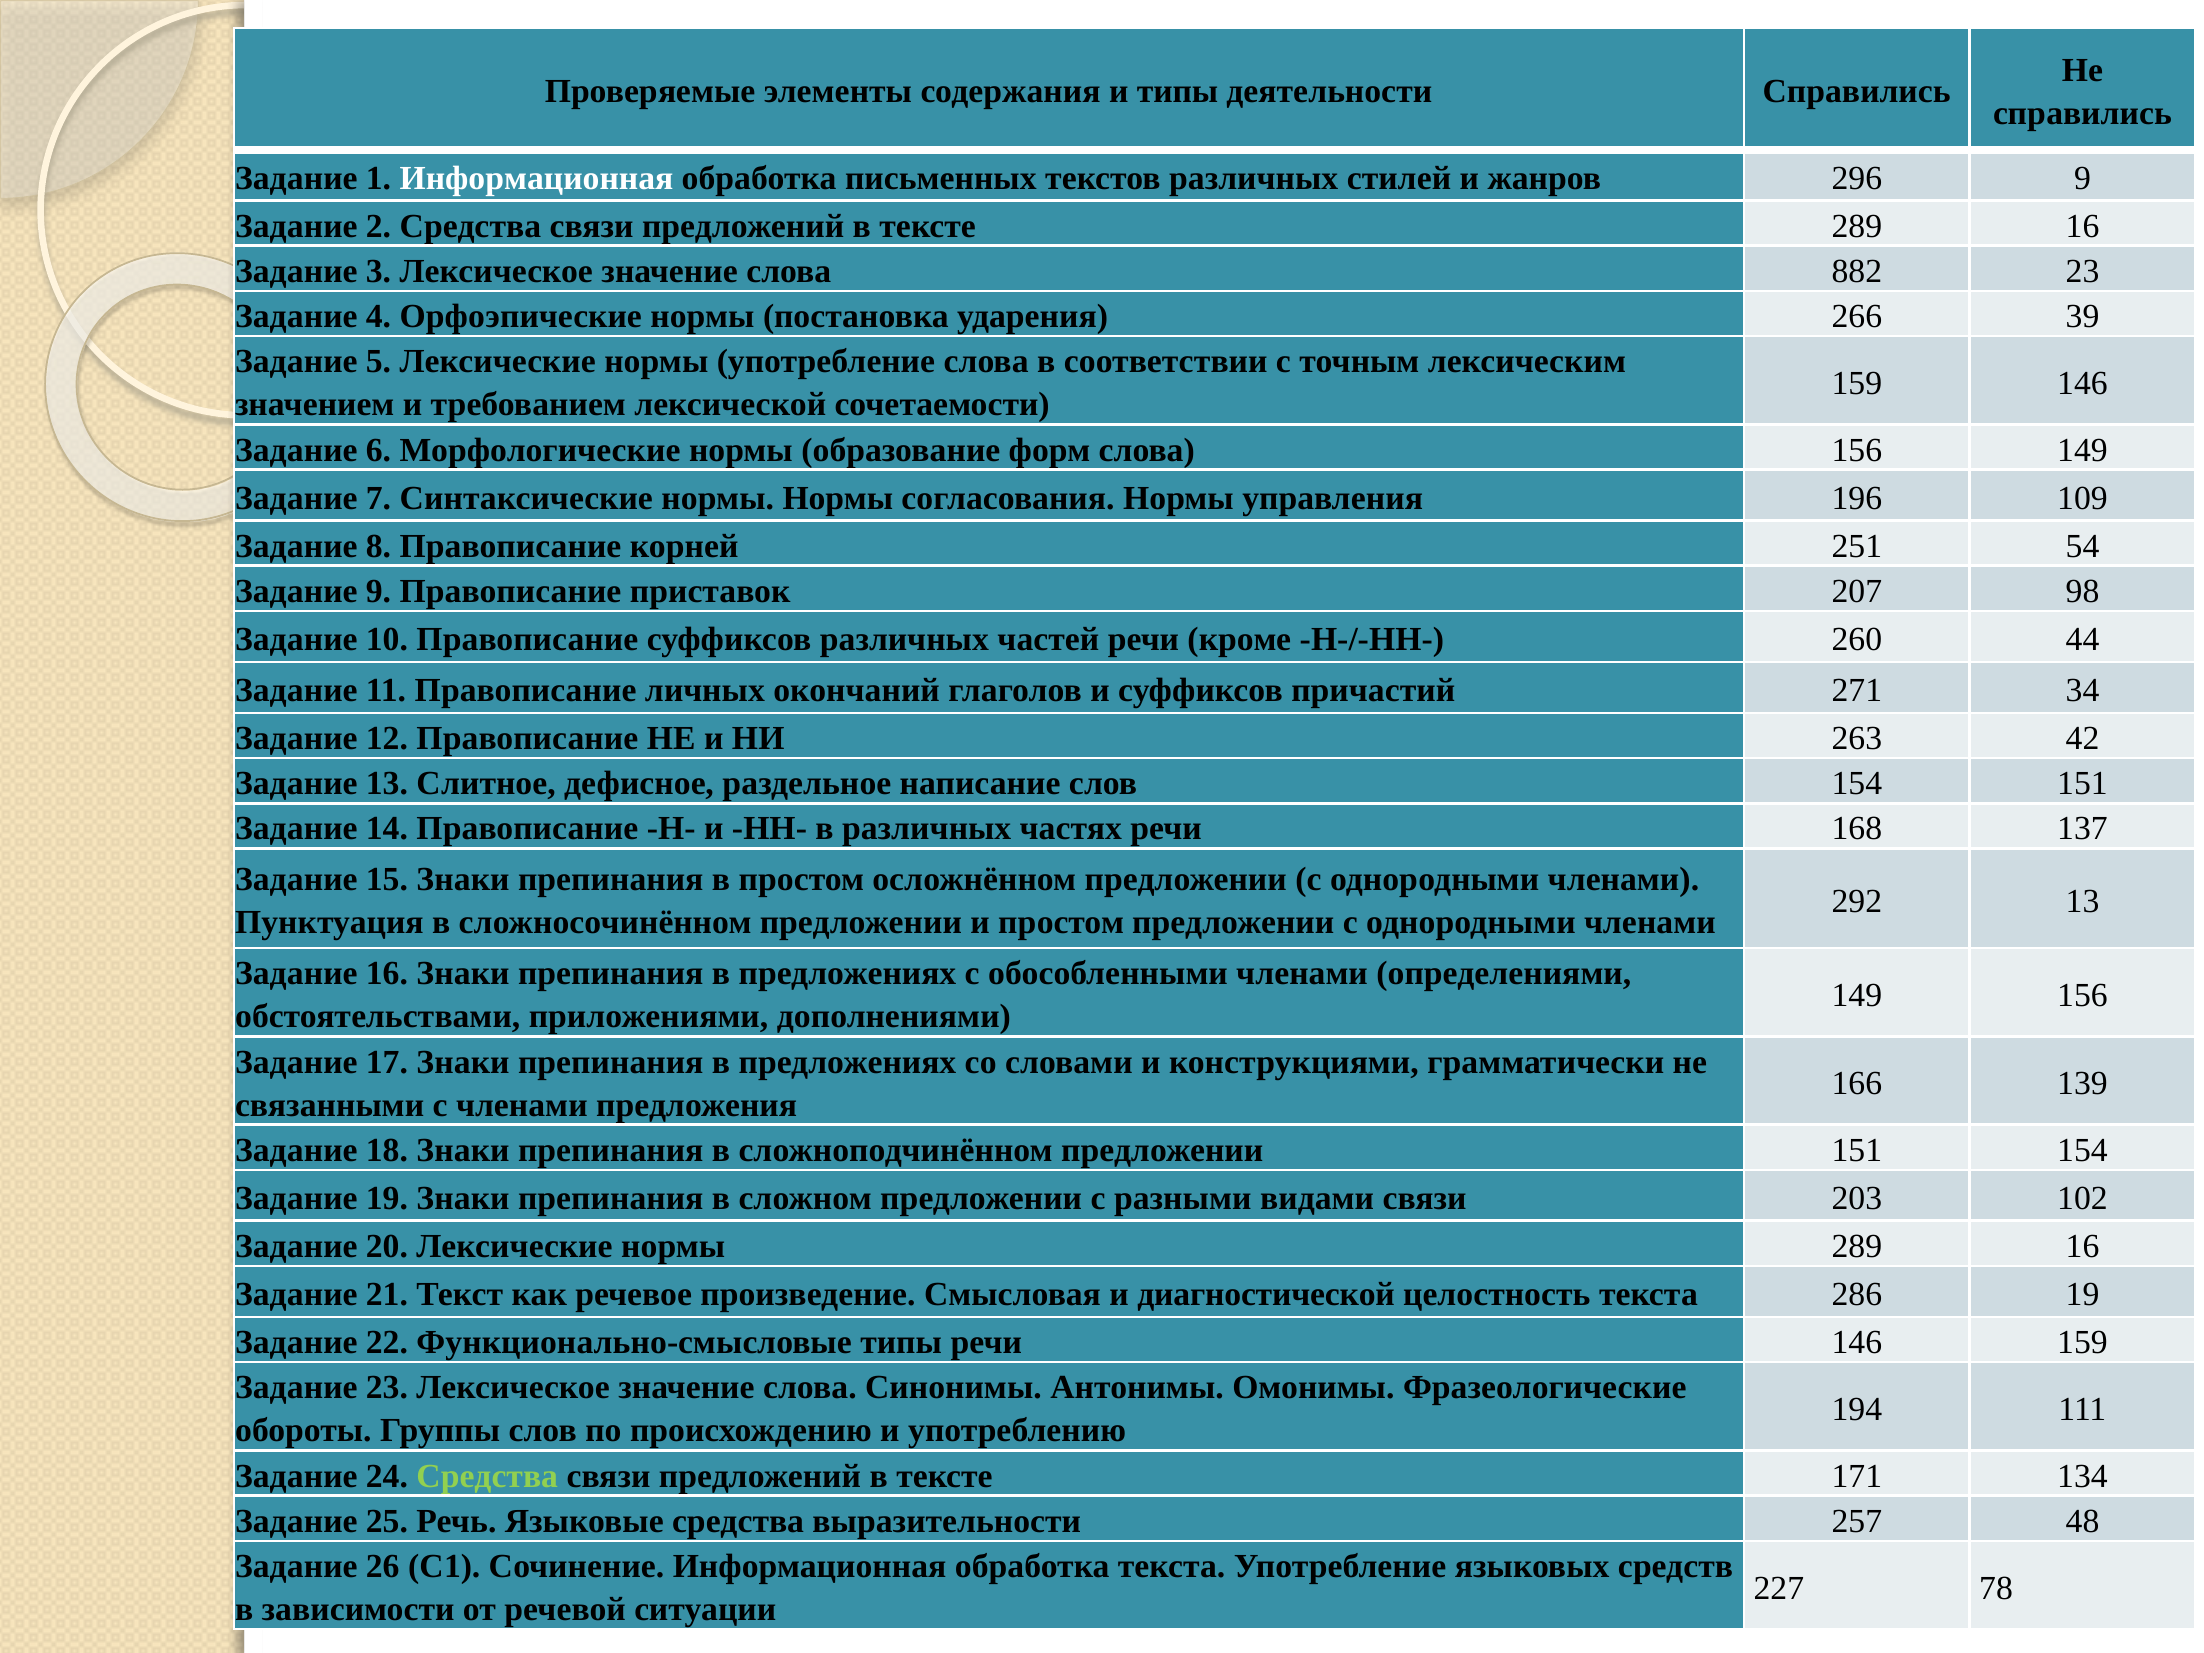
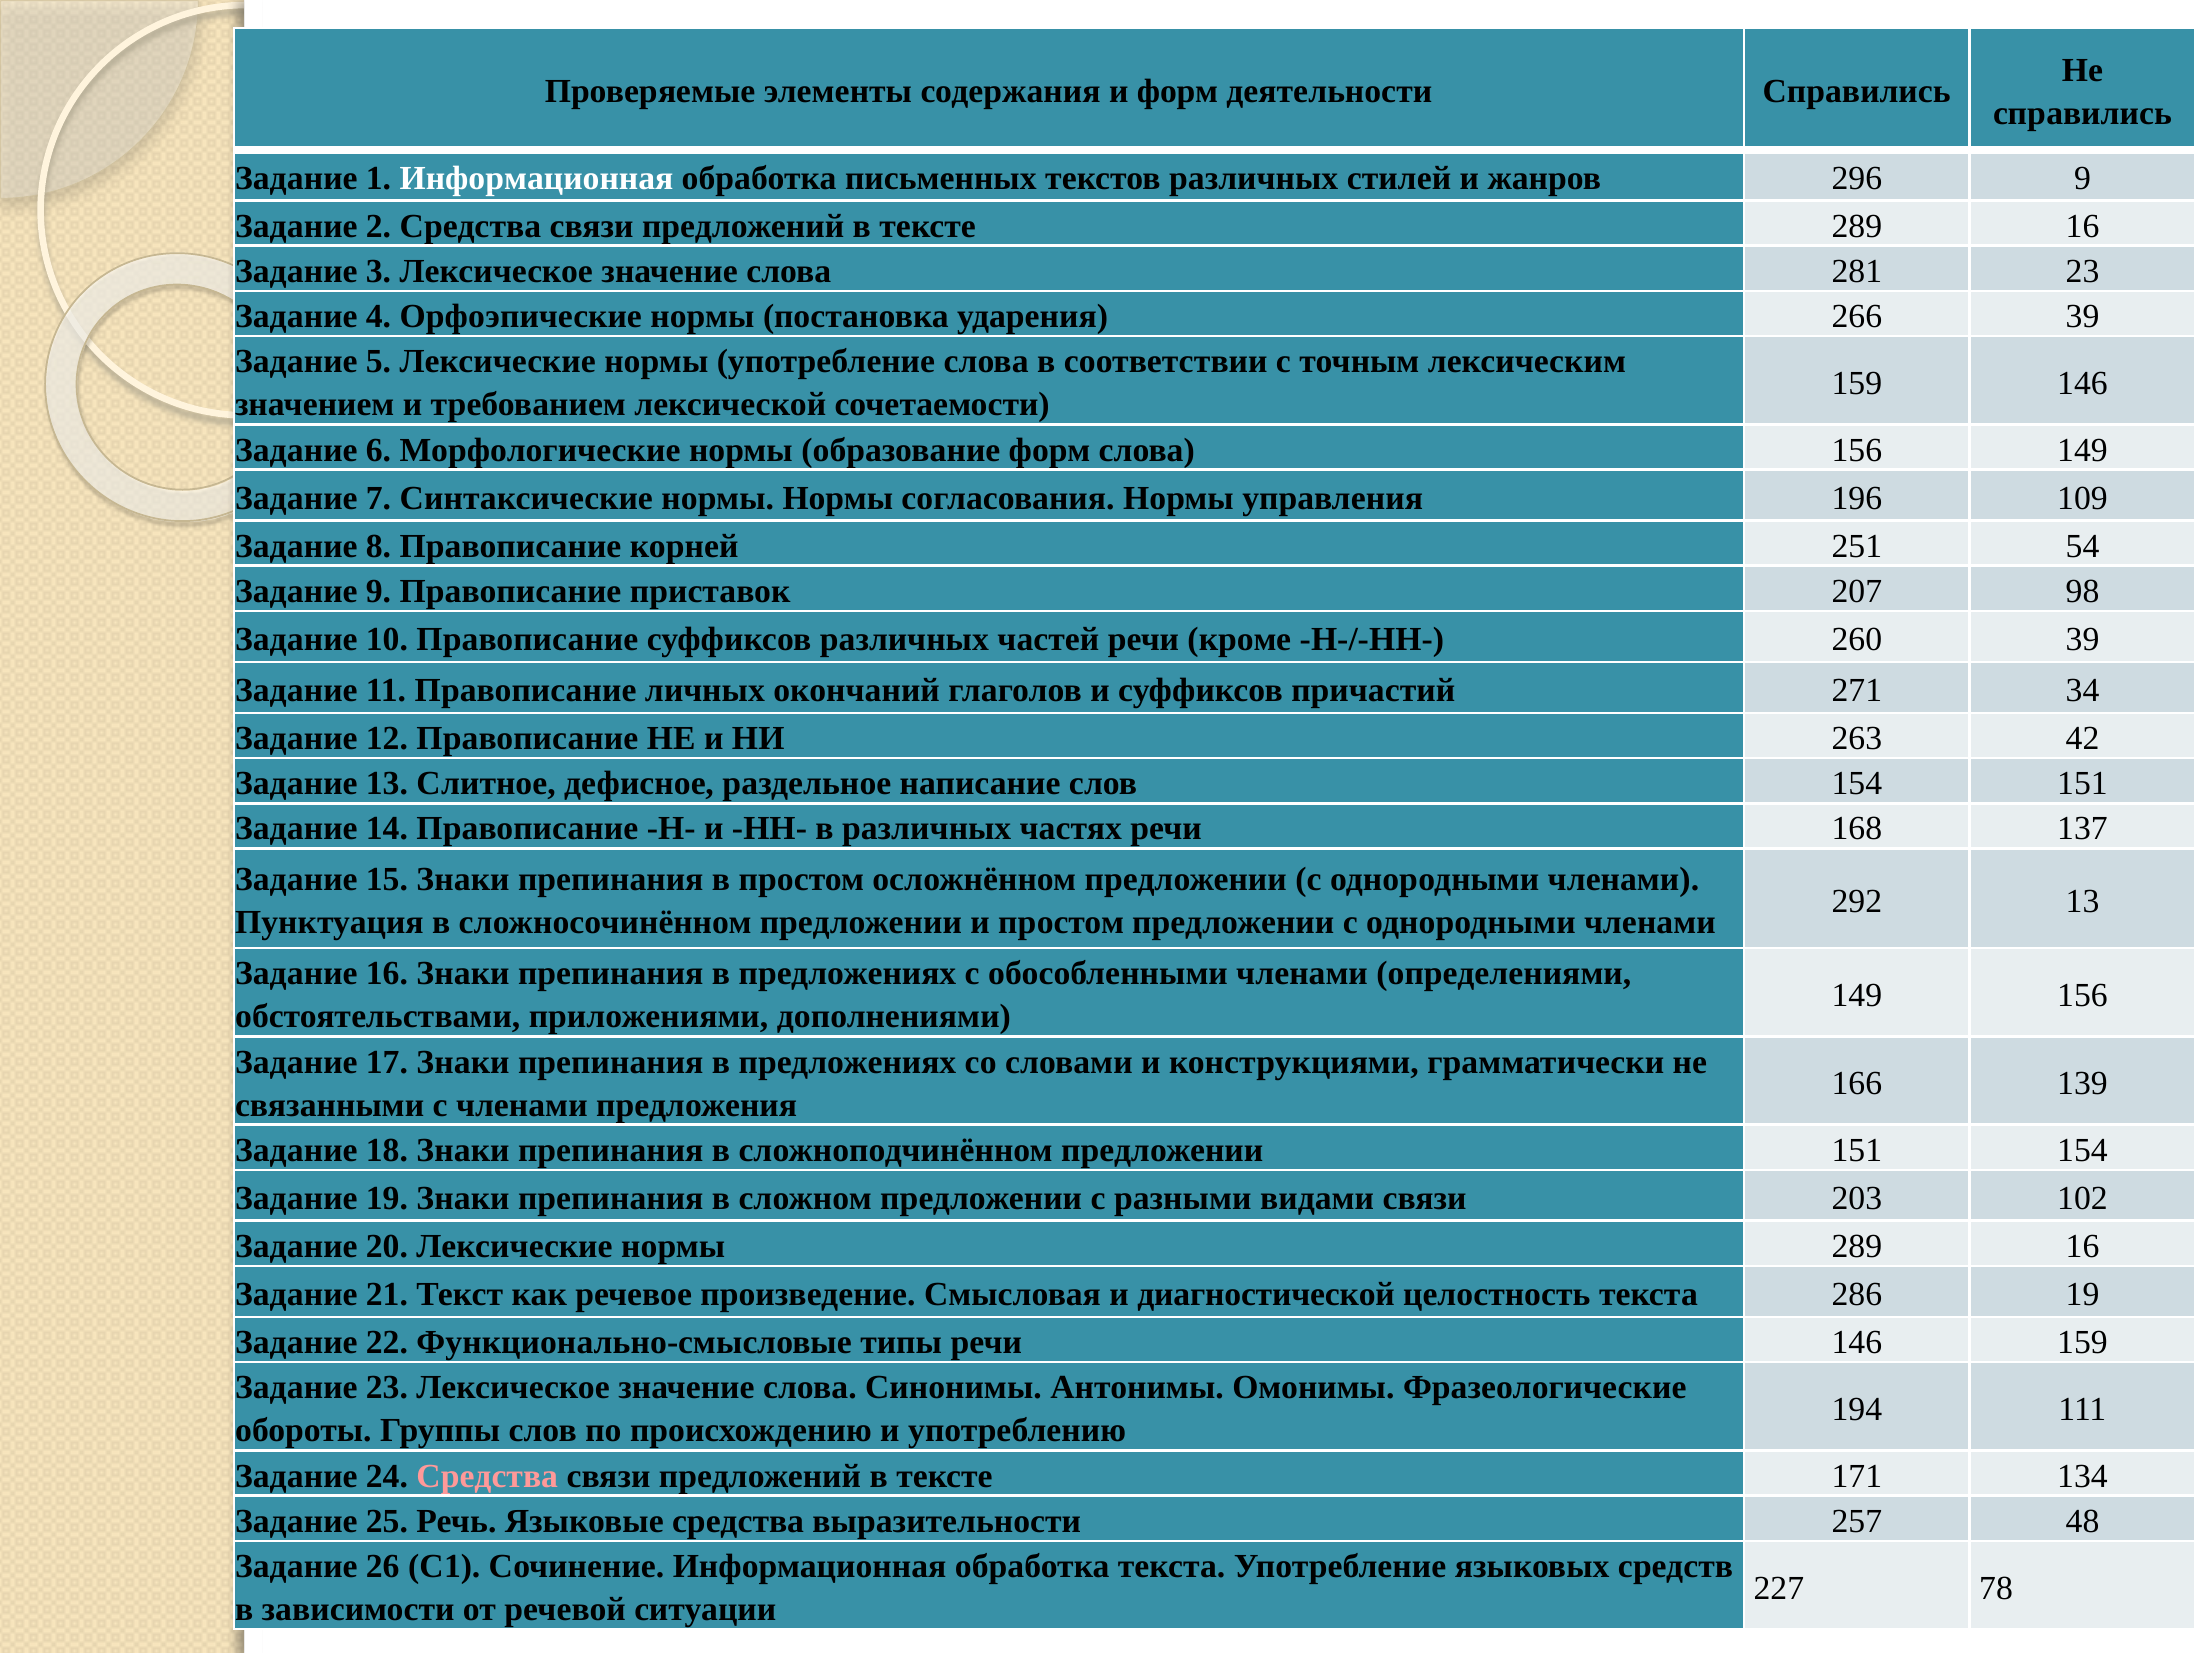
и типы: типы -> форм (1178, 92)
882: 882 -> 281 (1857, 271)
260 44: 44 -> 39 (2083, 639)
Средства colour: light green -> pink (487, 1476)
